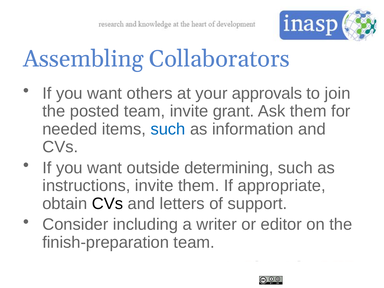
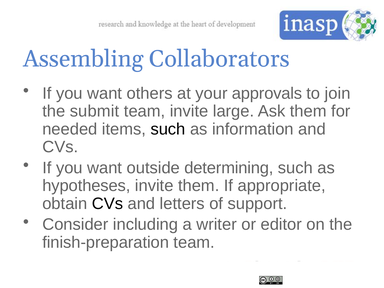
posted: posted -> submit (95, 111)
grant: grant -> large (234, 111)
such colour: blue -> black (168, 129)
instructions: instructions -> hypotheses (86, 186)
